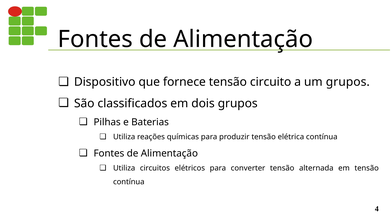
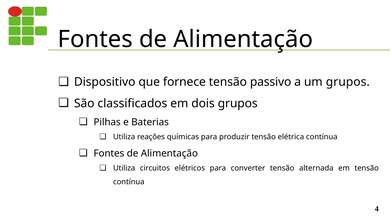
circuito: circuito -> passivo (271, 82)
